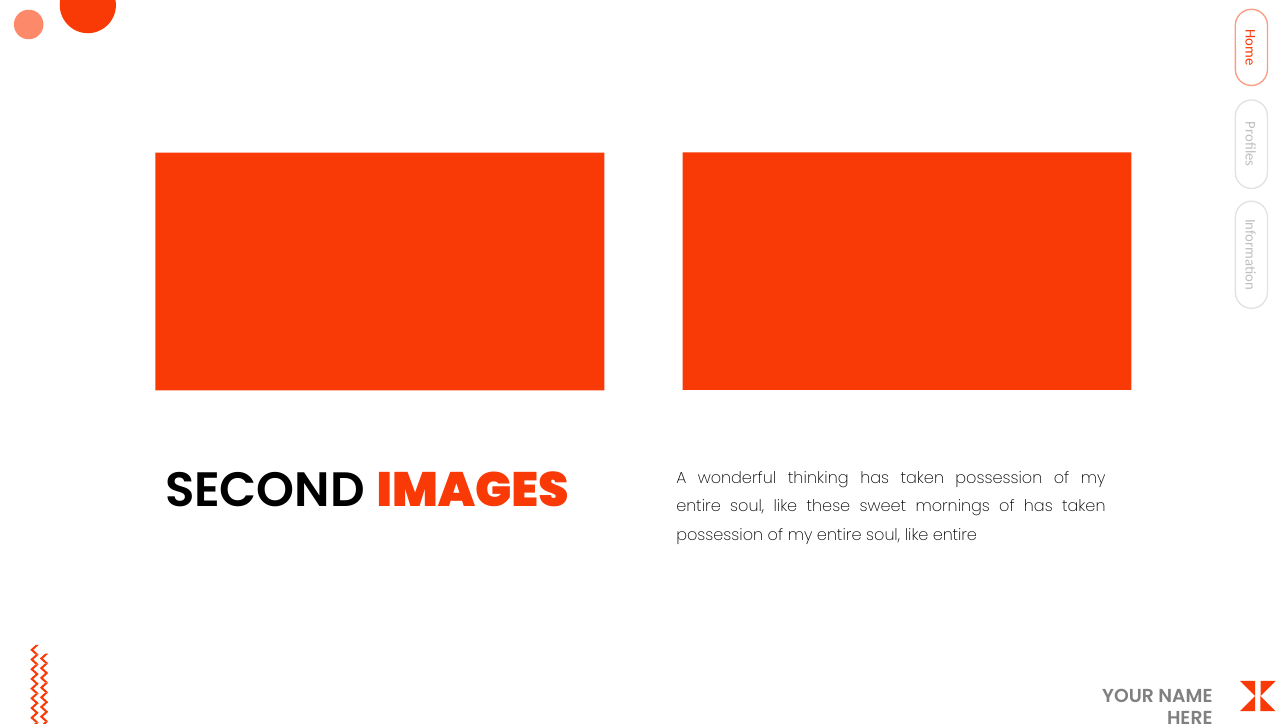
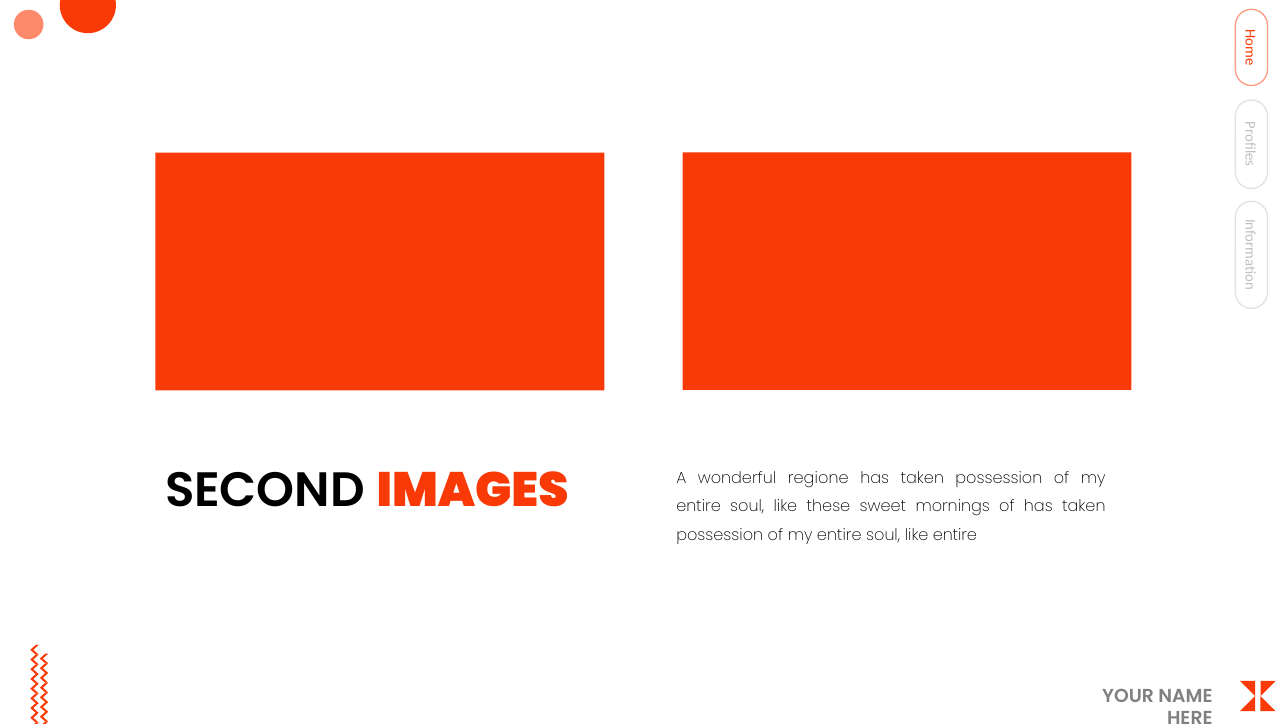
thinking: thinking -> regione (818, 478)
